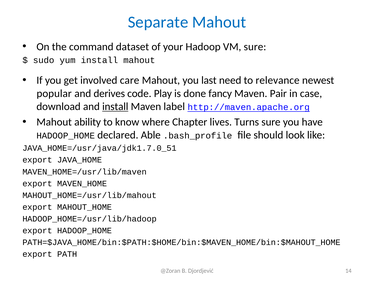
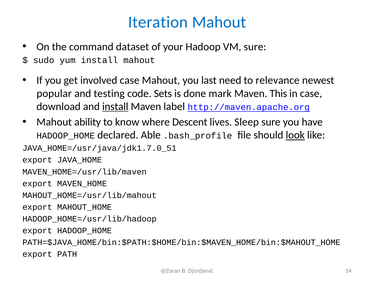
Separate: Separate -> Iteration (158, 22)
involved care: care -> case (130, 80)
derives: derives -> testing (109, 93)
Play: Play -> Sets (163, 93)
fancy: fancy -> mark (220, 93)
Pair: Pair -> This (278, 93)
Chapter: Chapter -> Descent (190, 122)
Turns: Turns -> Sleep (247, 122)
look underline: none -> present (295, 135)
